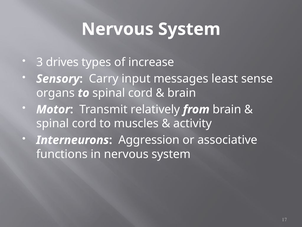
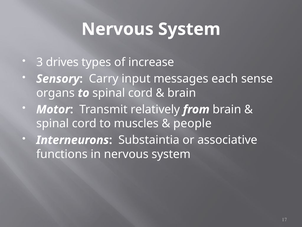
least: least -> each (225, 79)
activity: activity -> people (192, 123)
Aggression: Aggression -> Substaintia (149, 140)
